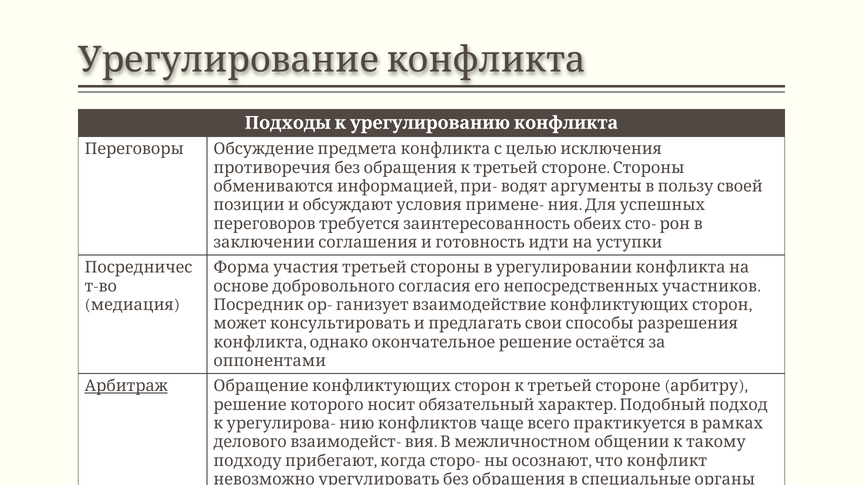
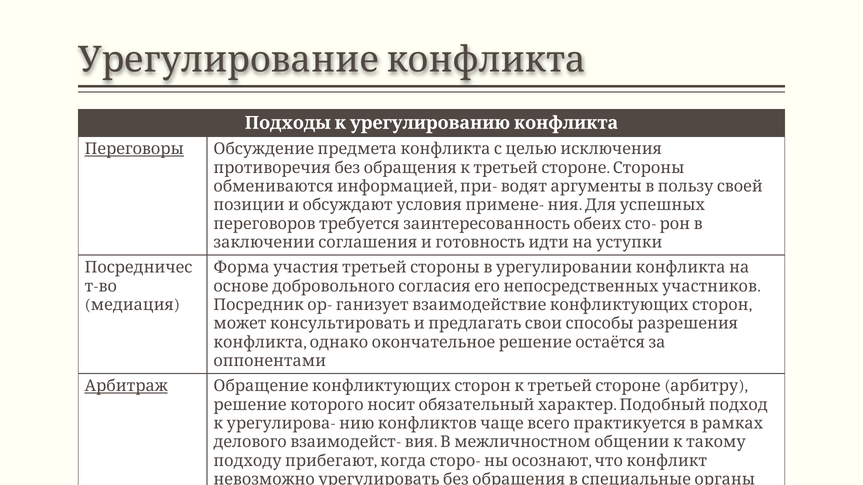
Переговоры underline: none -> present (134, 149)
